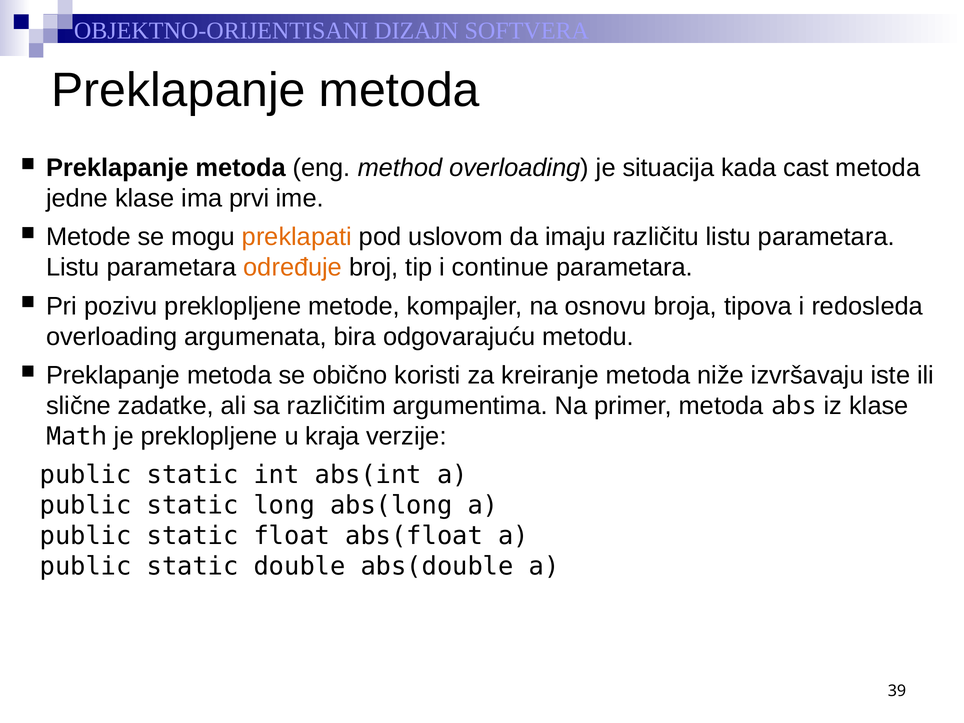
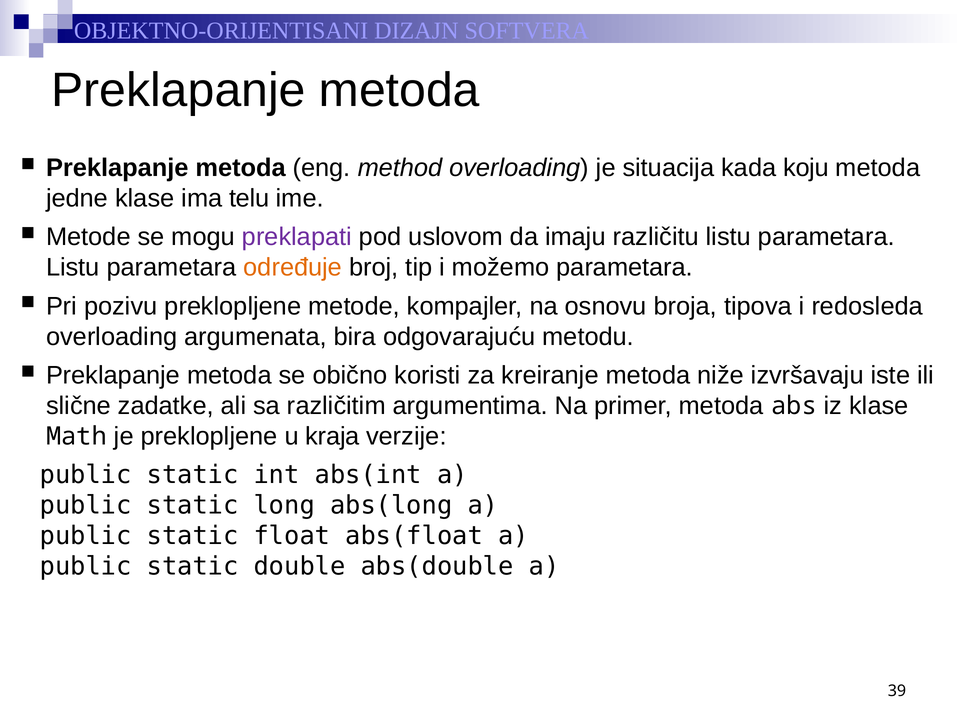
cast: cast -> koju (806, 168)
prvi: prvi -> telu (249, 199)
preklapati colour: orange -> purple (297, 237)
continue: continue -> možemo (501, 268)
